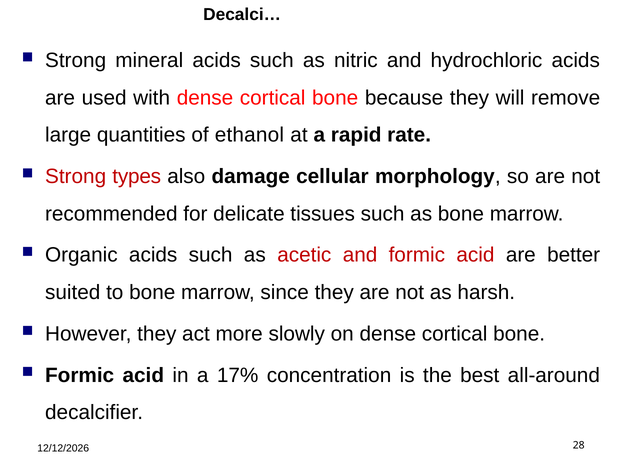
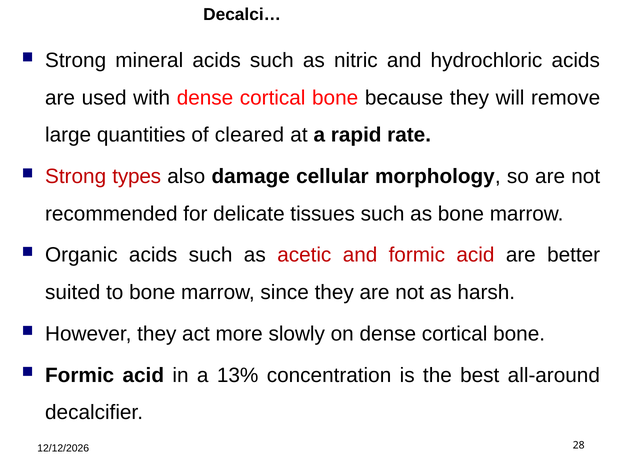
ethanol: ethanol -> cleared (249, 135)
17%: 17% -> 13% (238, 376)
